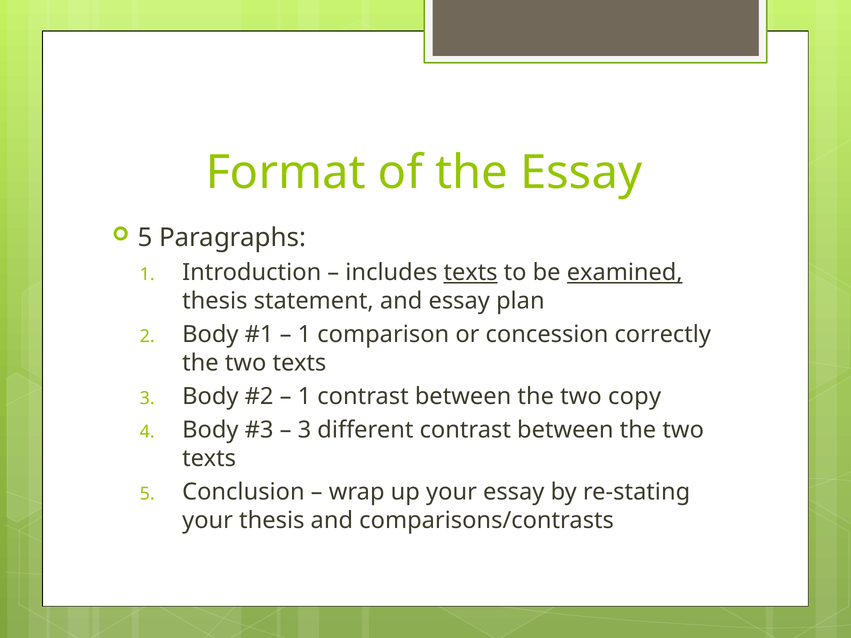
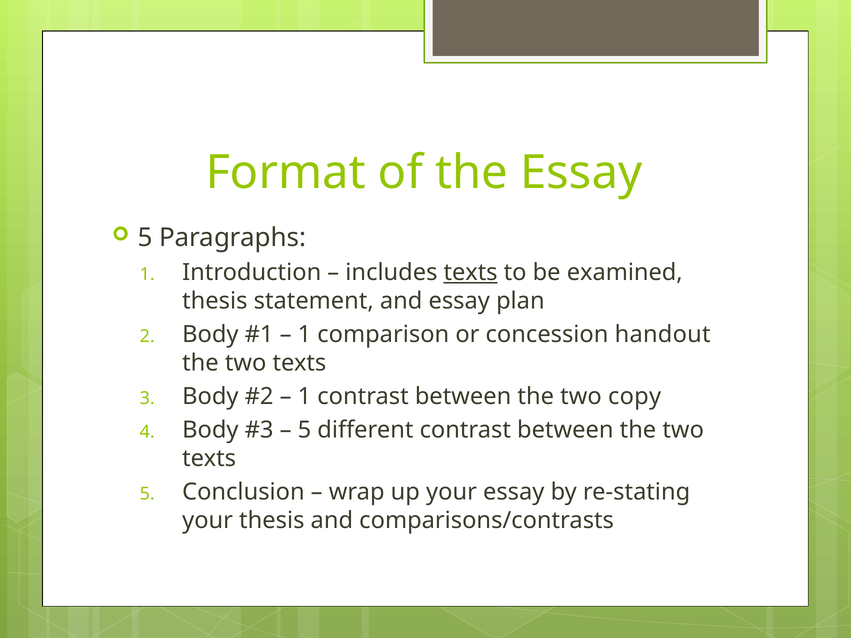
examined underline: present -> none (625, 273)
correctly: correctly -> handout (663, 335)
3: 3 -> 5 (304, 430)
